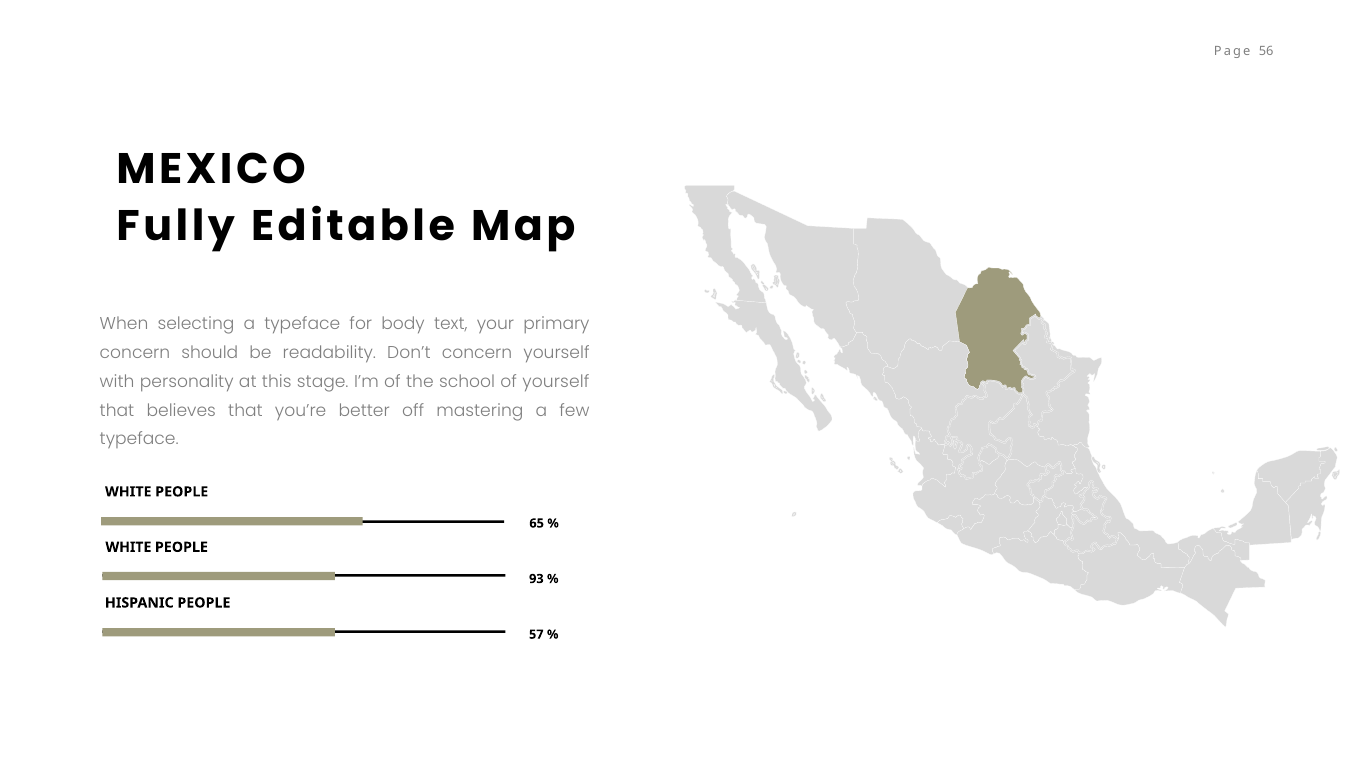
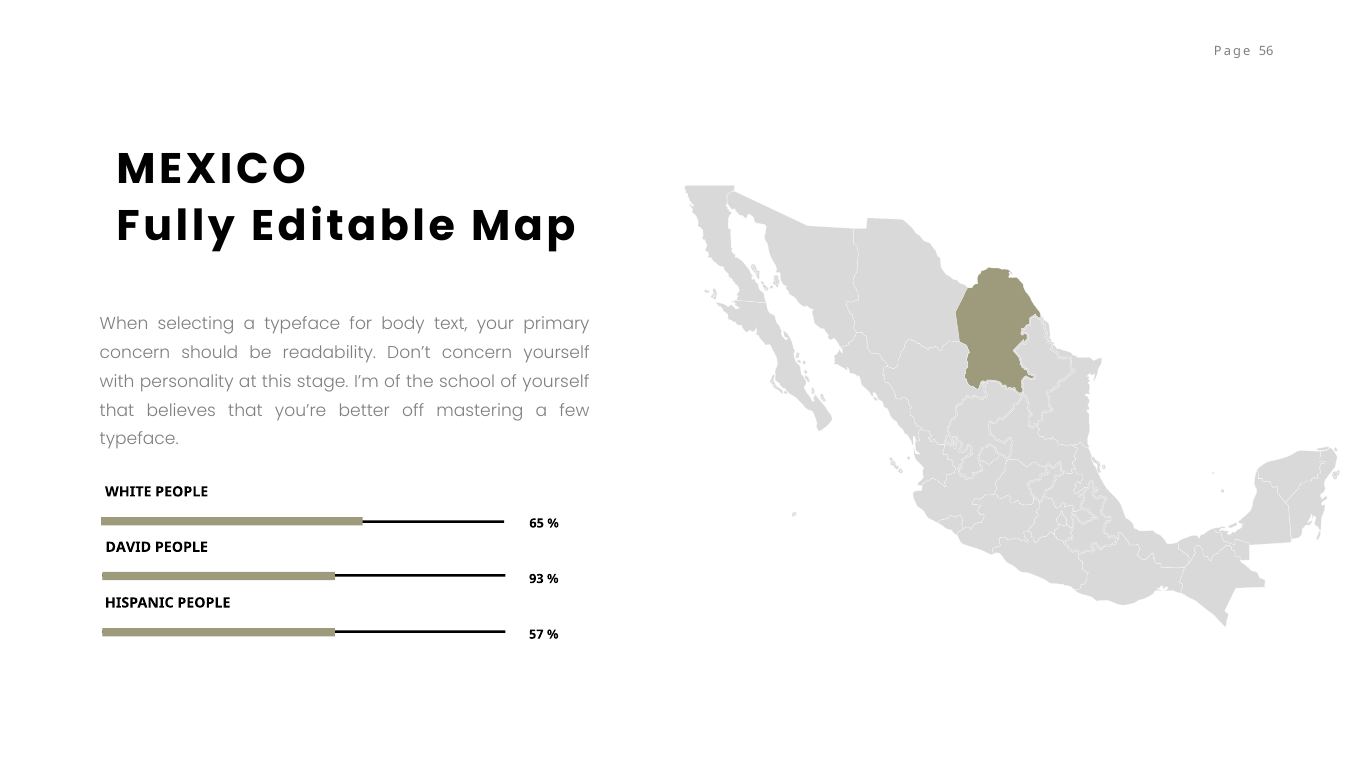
WHITE: WHITE -> DAVID (128, 547)
